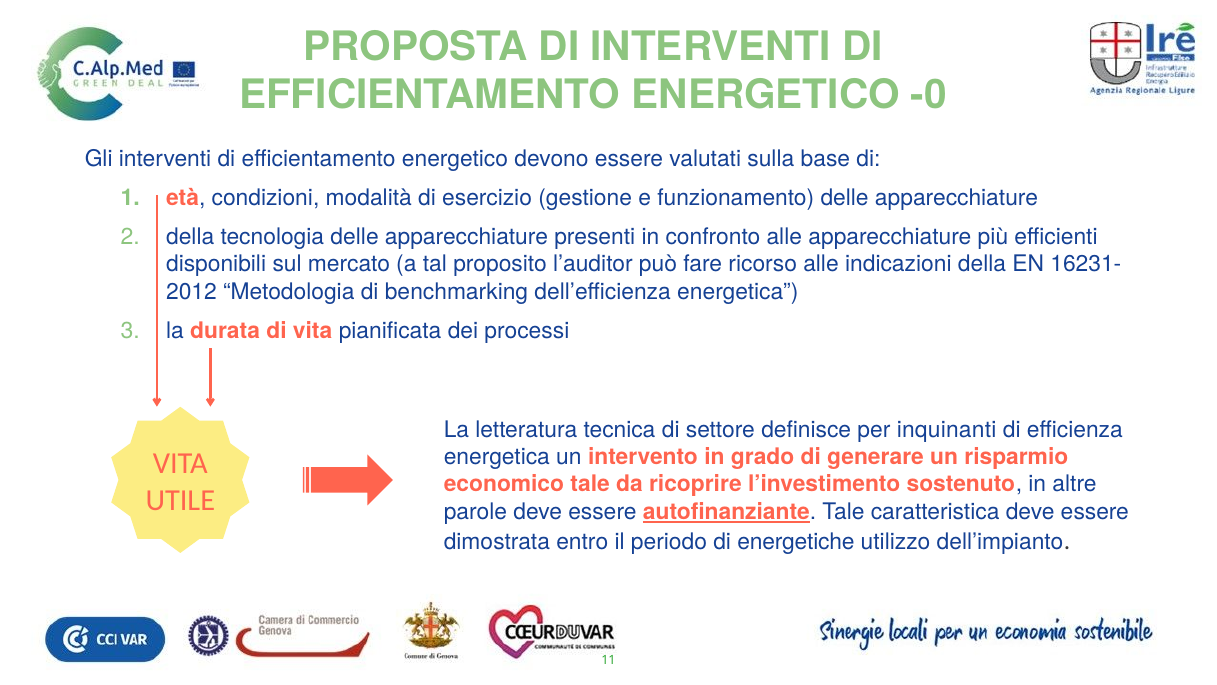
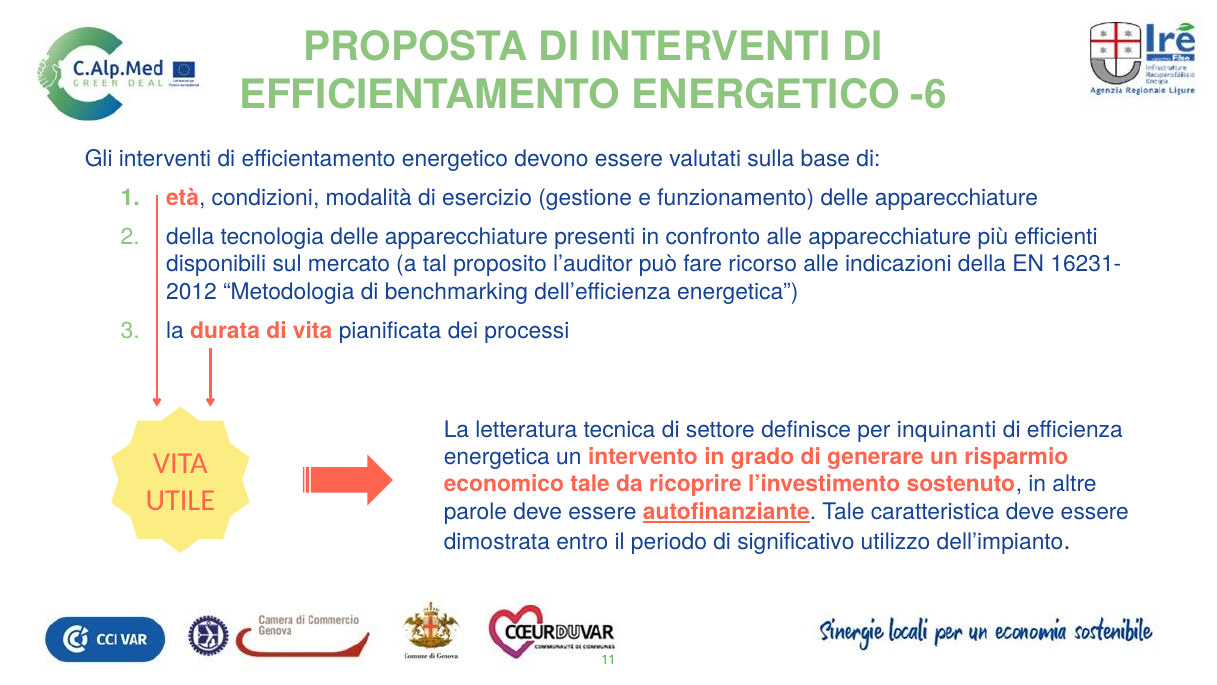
-0: -0 -> -6 (929, 95)
energetiche: energetiche -> significativo (796, 541)
